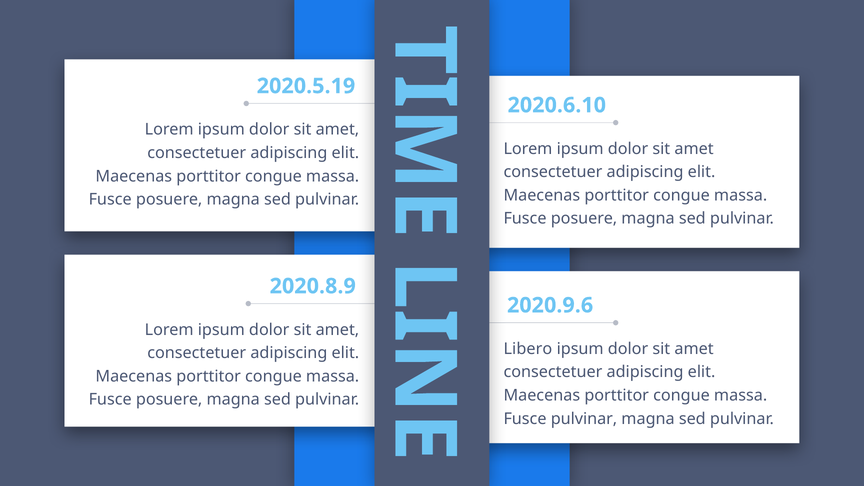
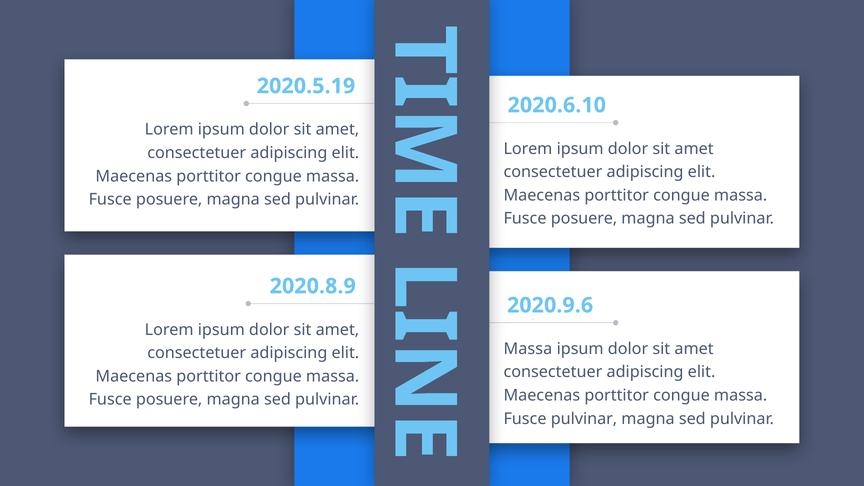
Libero: Libero -> Massa (528, 349)
